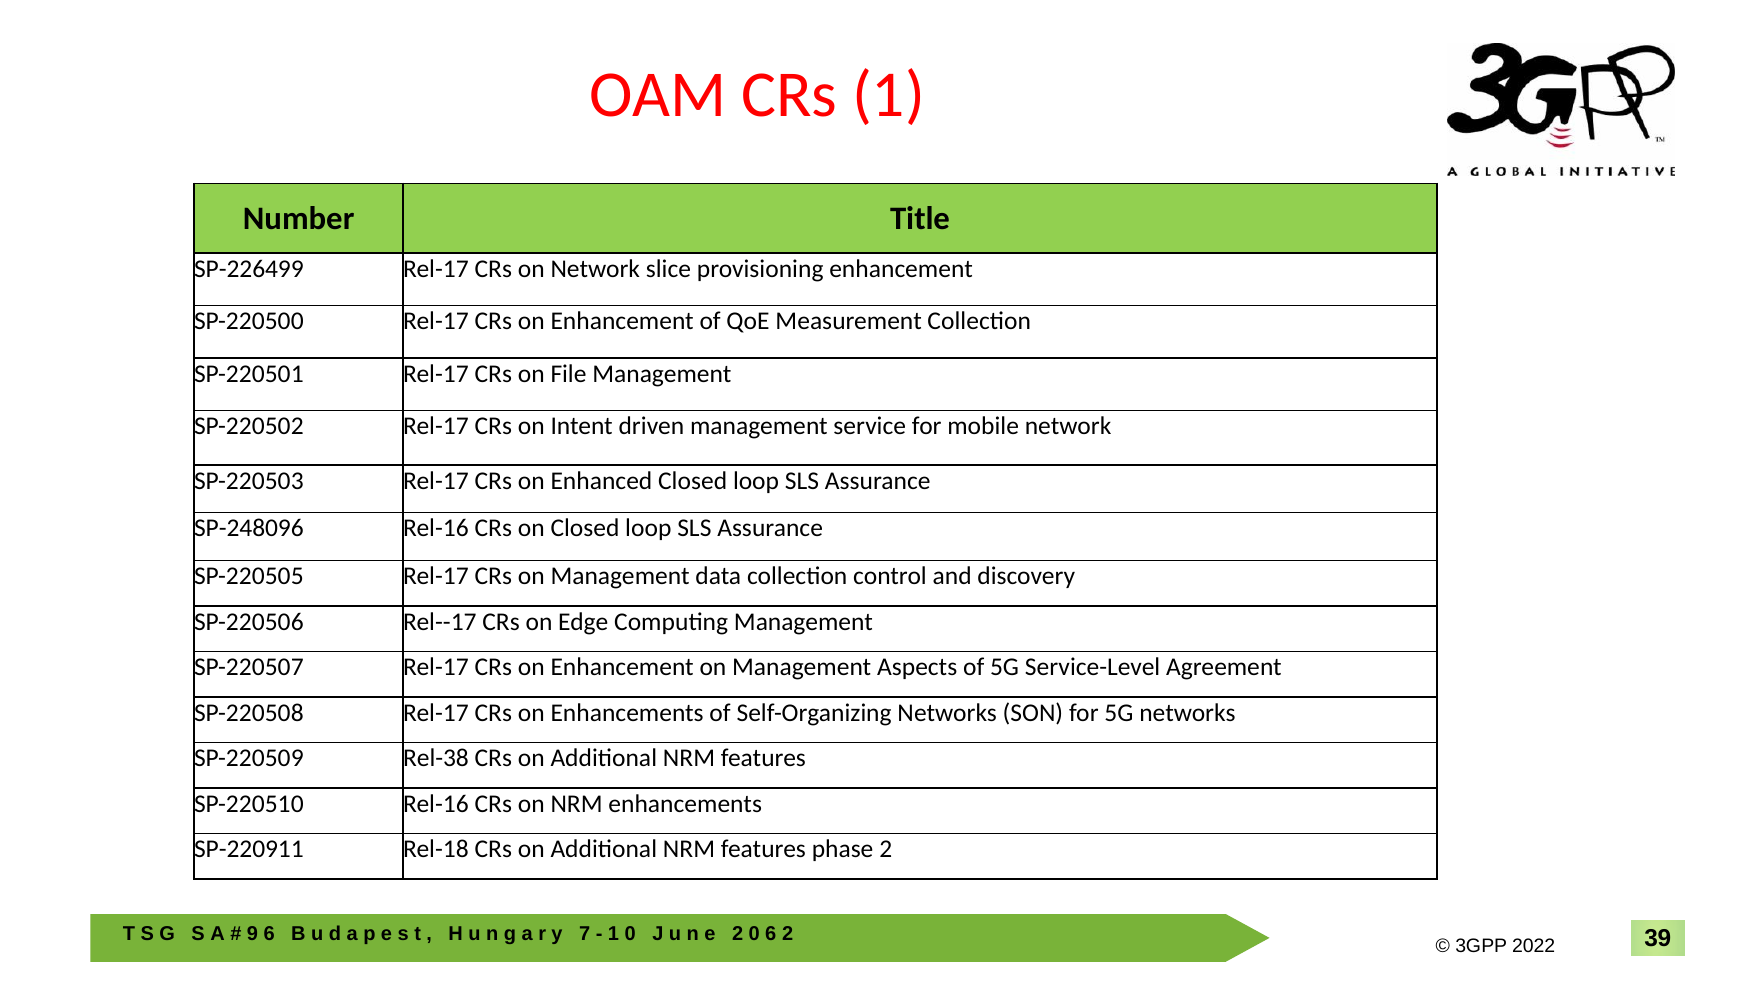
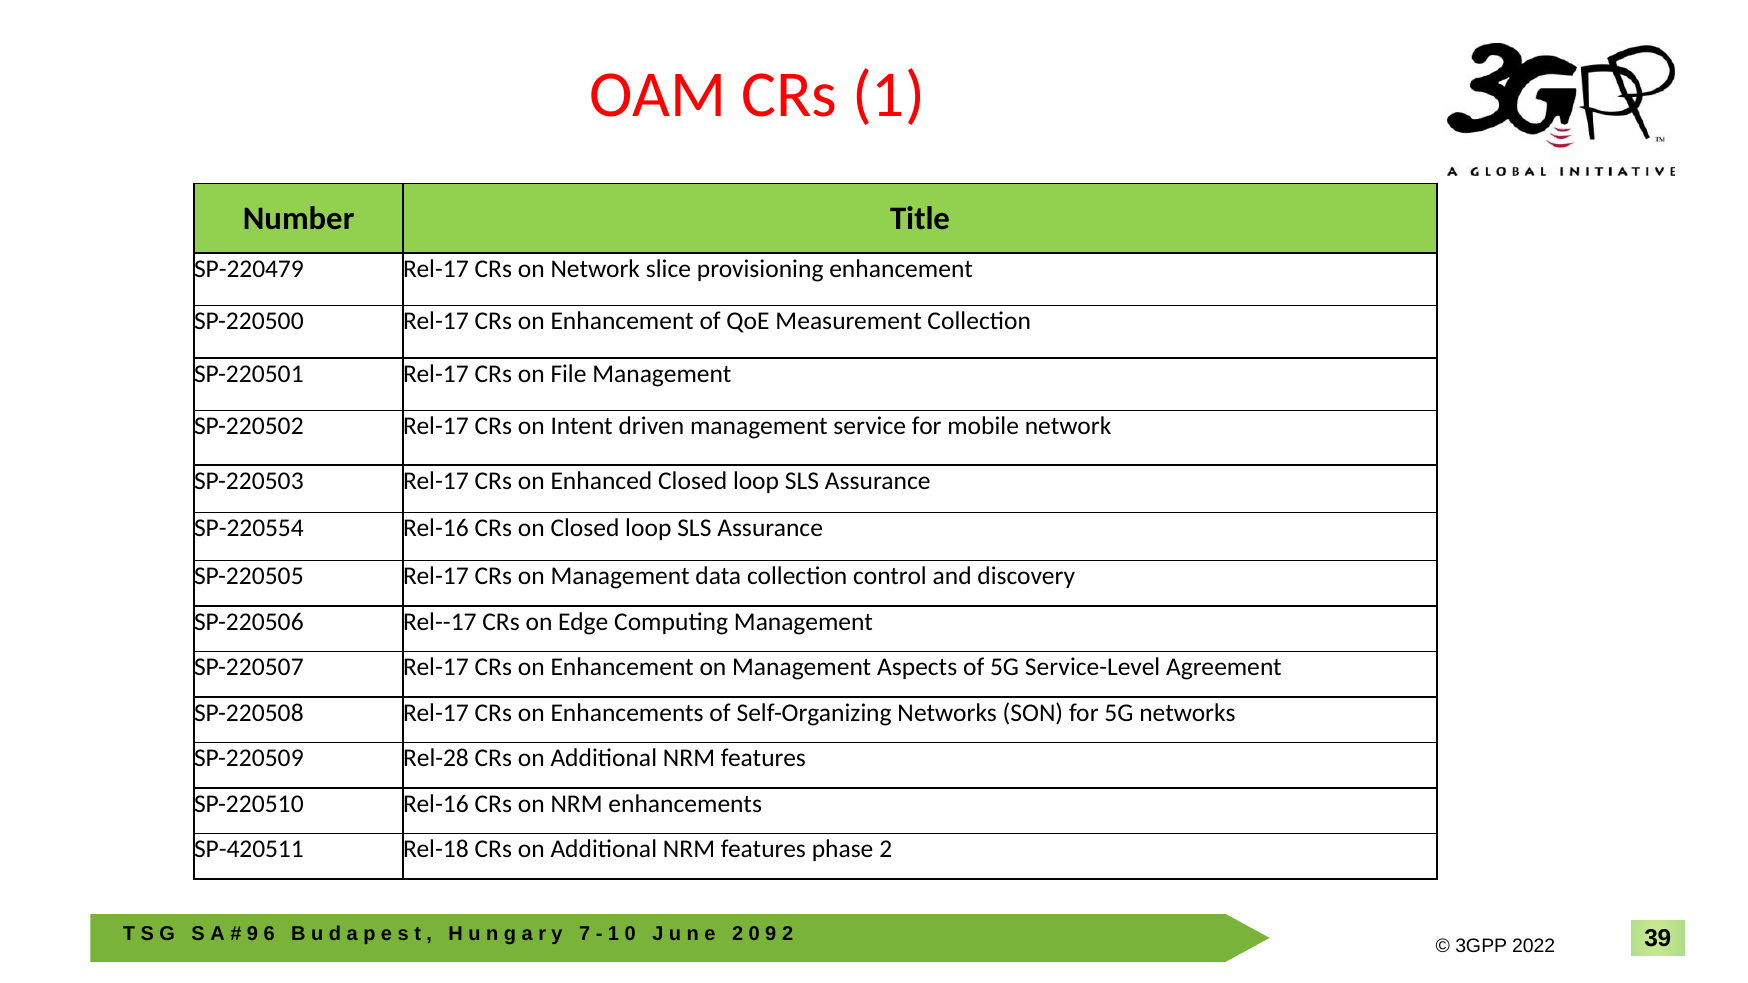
SP-226499: SP-226499 -> SP-220479 (249, 269)
SP-248096: SP-248096 -> SP-220554 (249, 528)
Rel-38: Rel-38 -> Rel-28 (436, 759)
SP-220911: SP-220911 -> SP-420511 (249, 849)
6: 6 -> 9 (771, 934)
